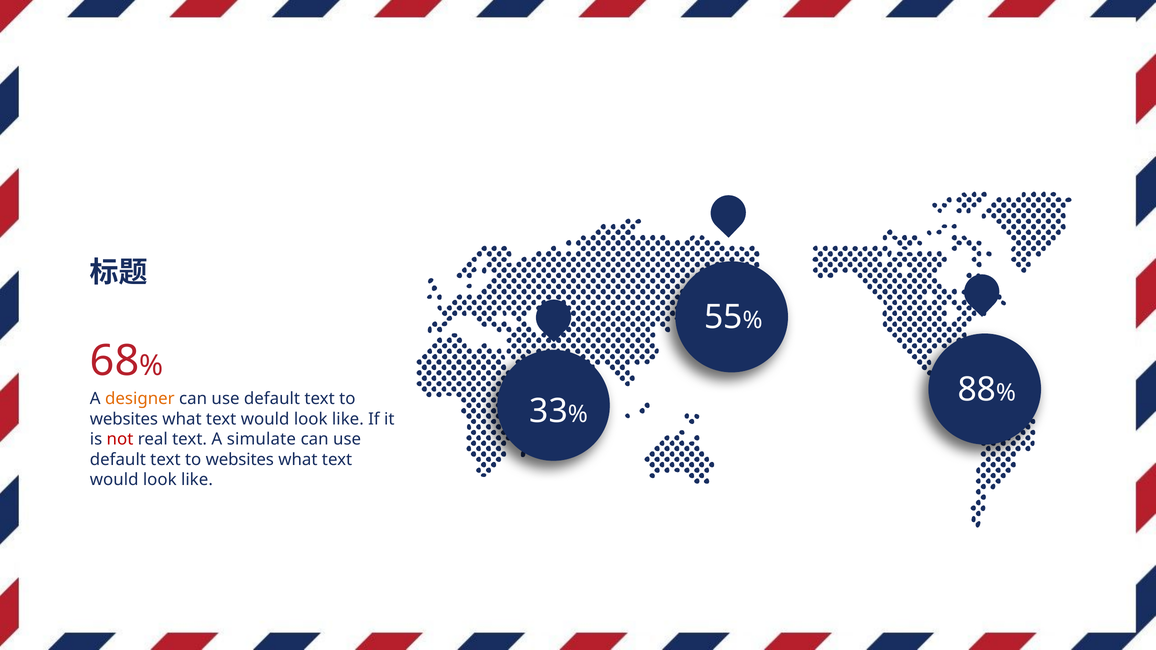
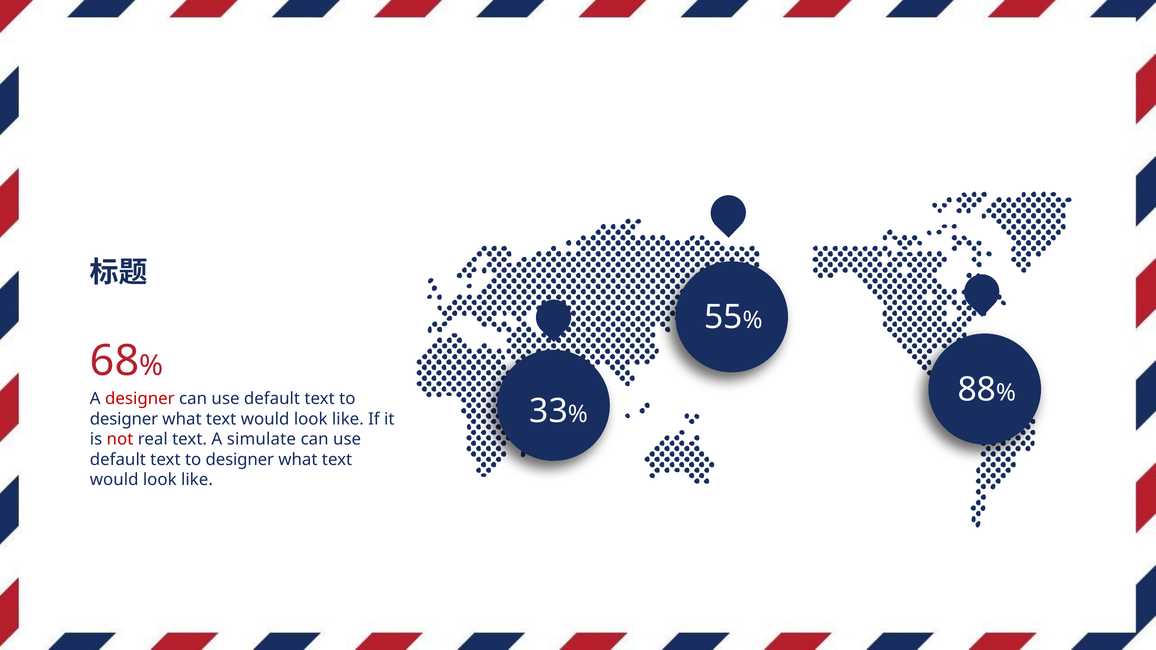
designer colour: orange -> red (140, 399)
websites: websites -> designer (124, 419)
websites: websites -> designer (240, 460)
